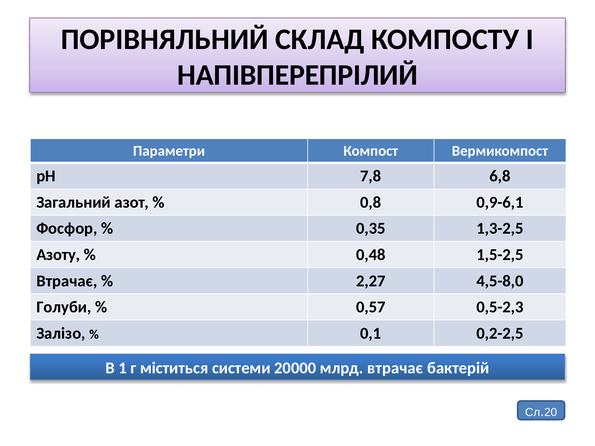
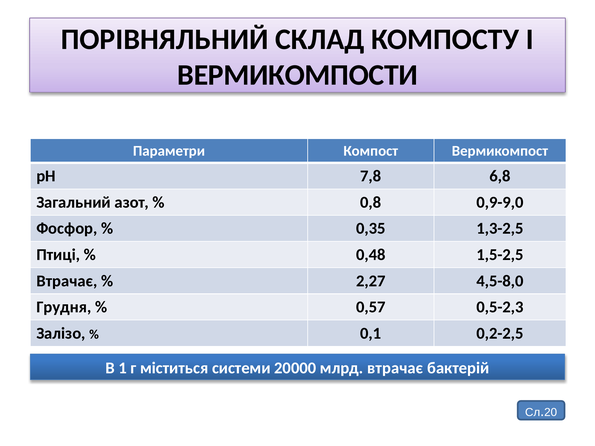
НАПІВПЕРЕПРІЛИЙ: НАПІВПЕРЕПРІЛИЙ -> ВЕРМИКОМПОСТИ (298, 75)
0,9-6,1: 0,9-6,1 -> 0,9-9,0 (500, 202)
Азоту: Азоту -> Птиці (58, 255)
Голуби: Голуби -> Грудня (64, 307)
